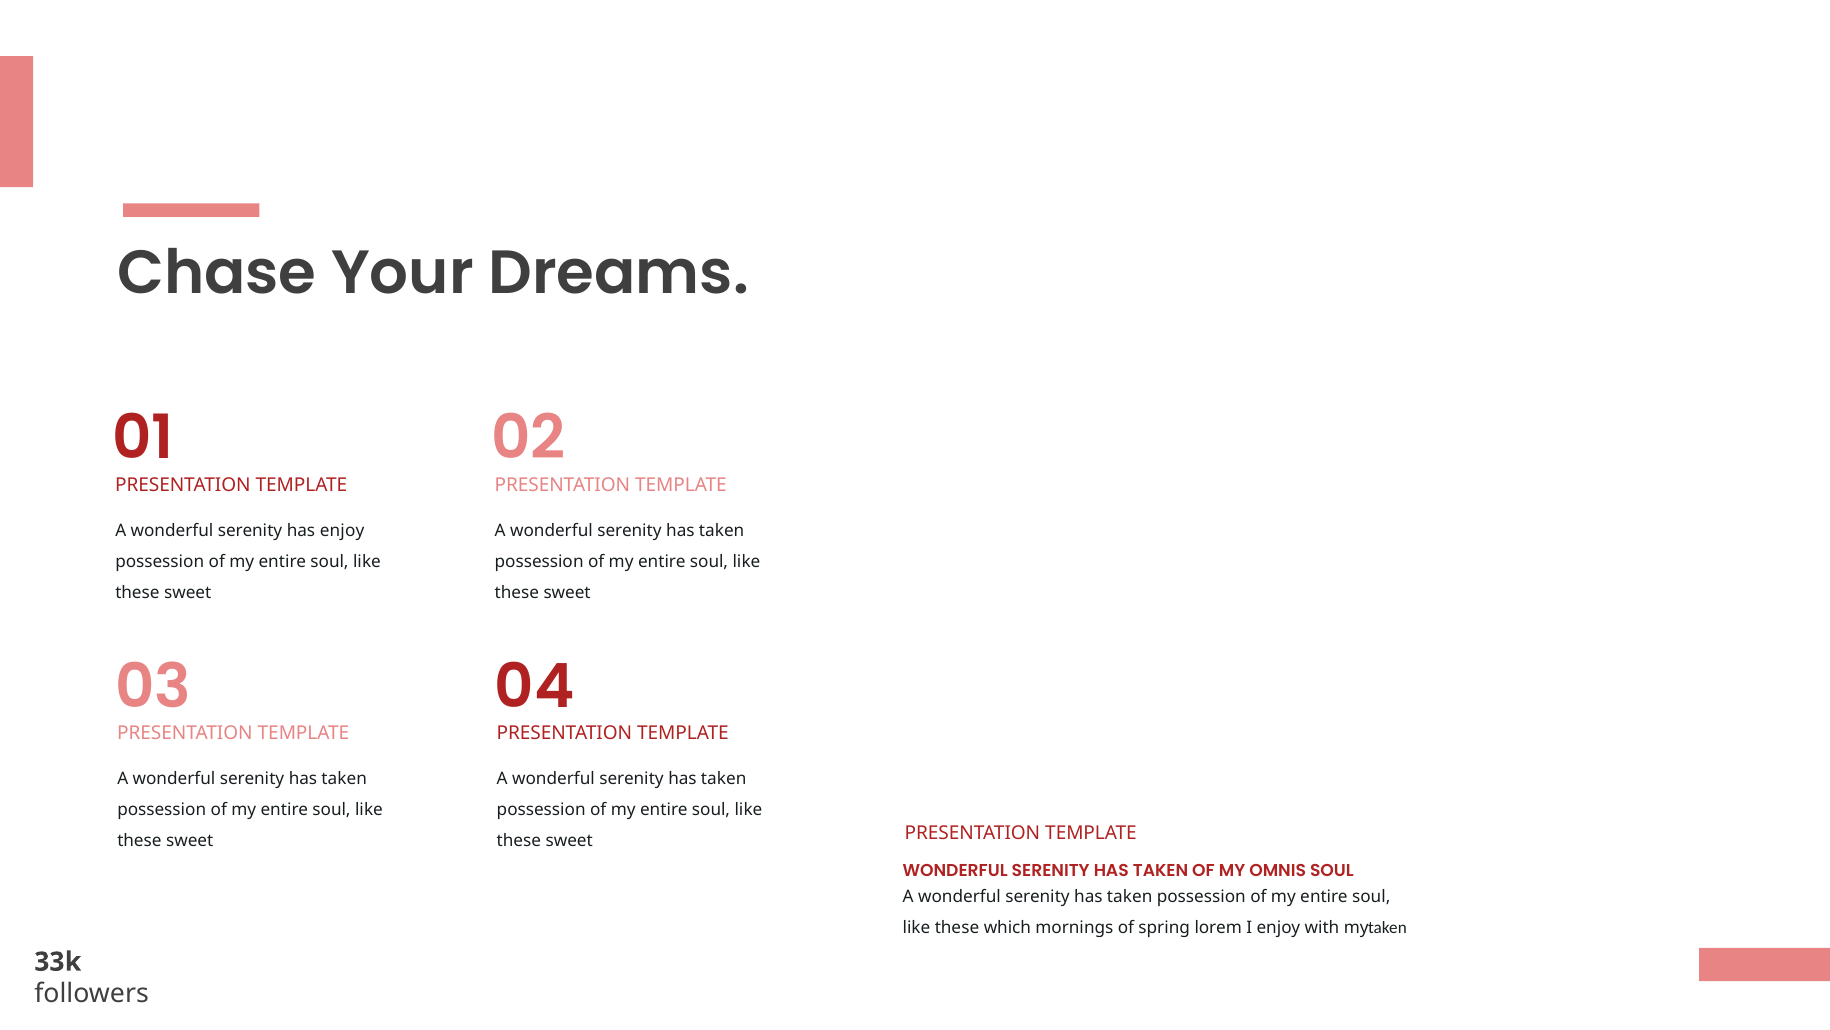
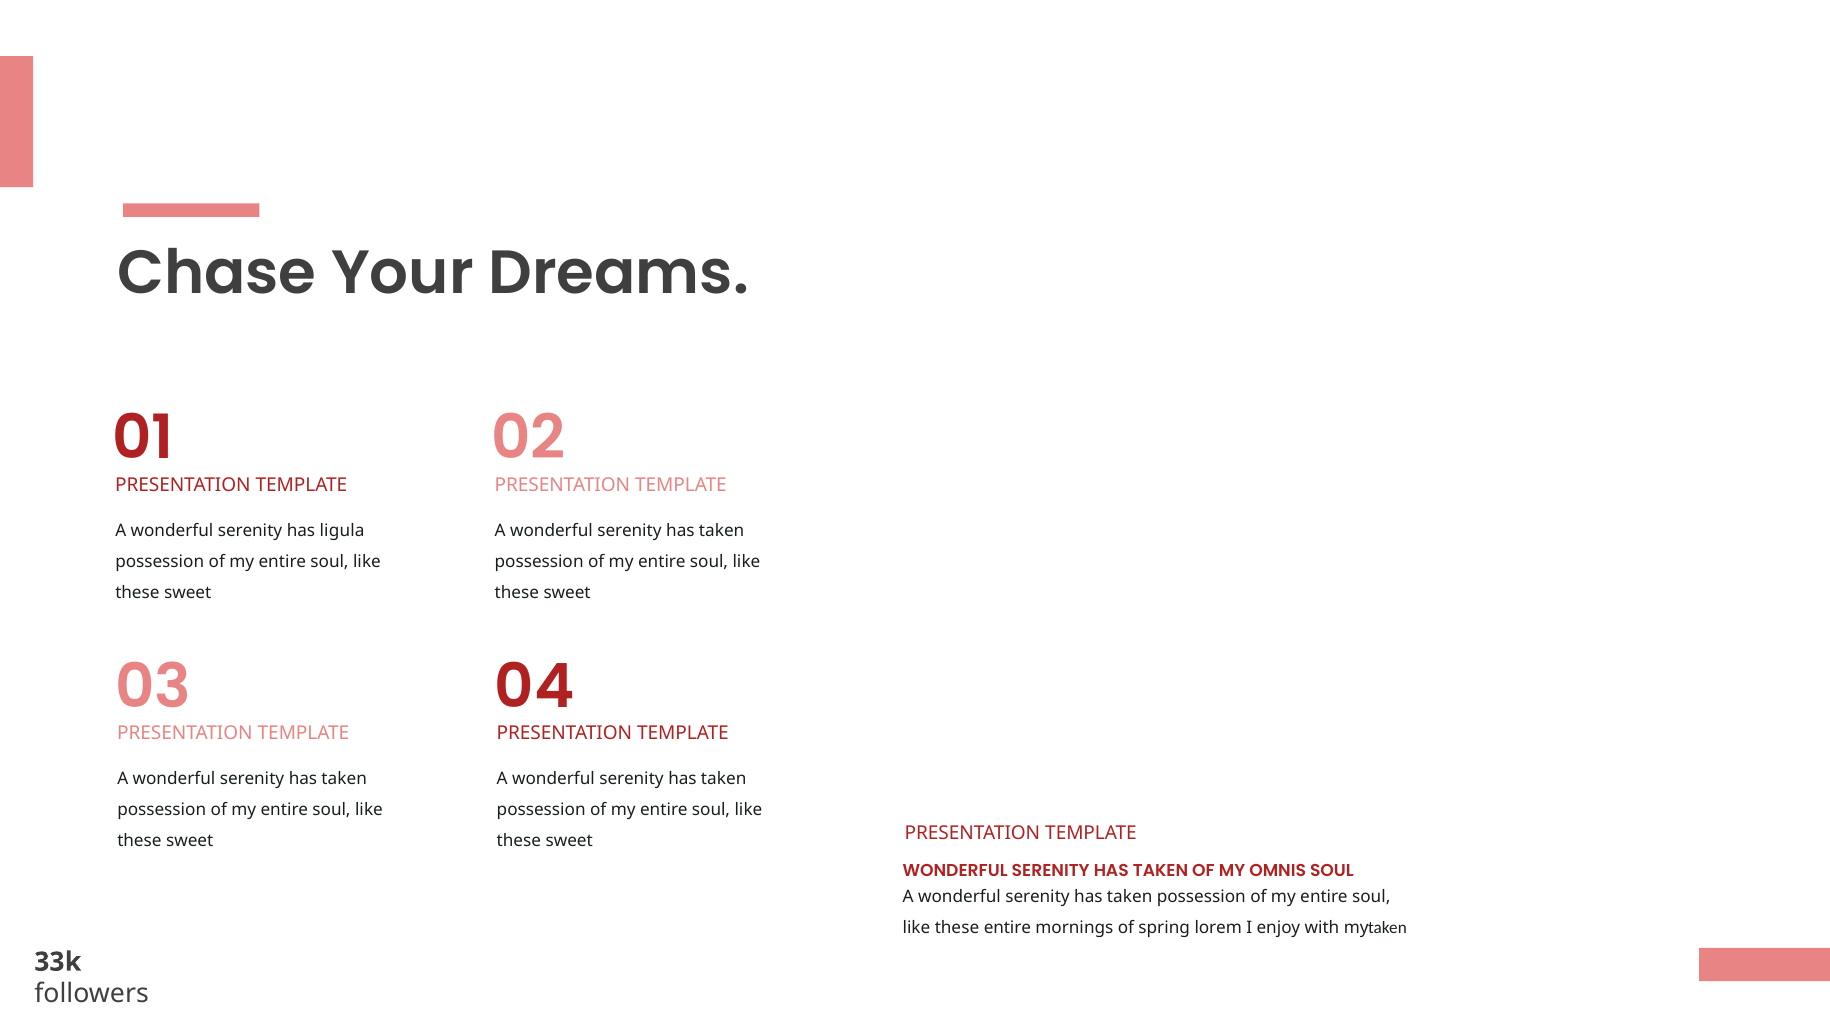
has enjoy: enjoy -> ligula (342, 531)
these which: which -> entire (1007, 927)
